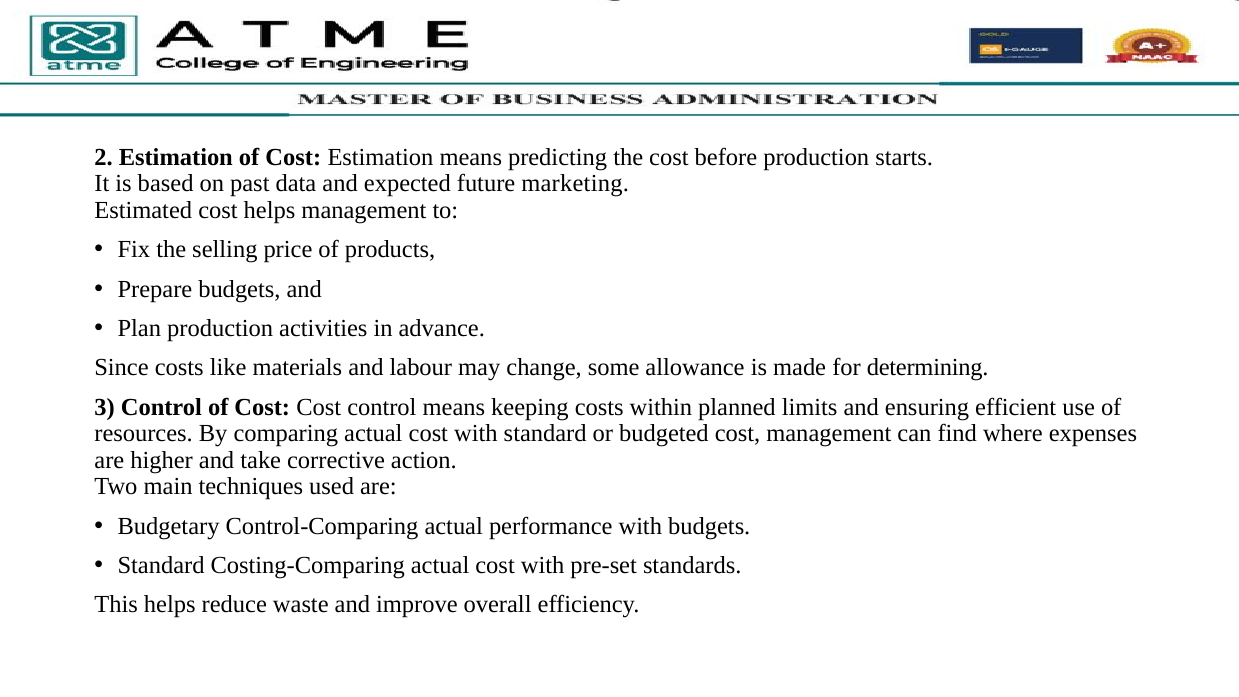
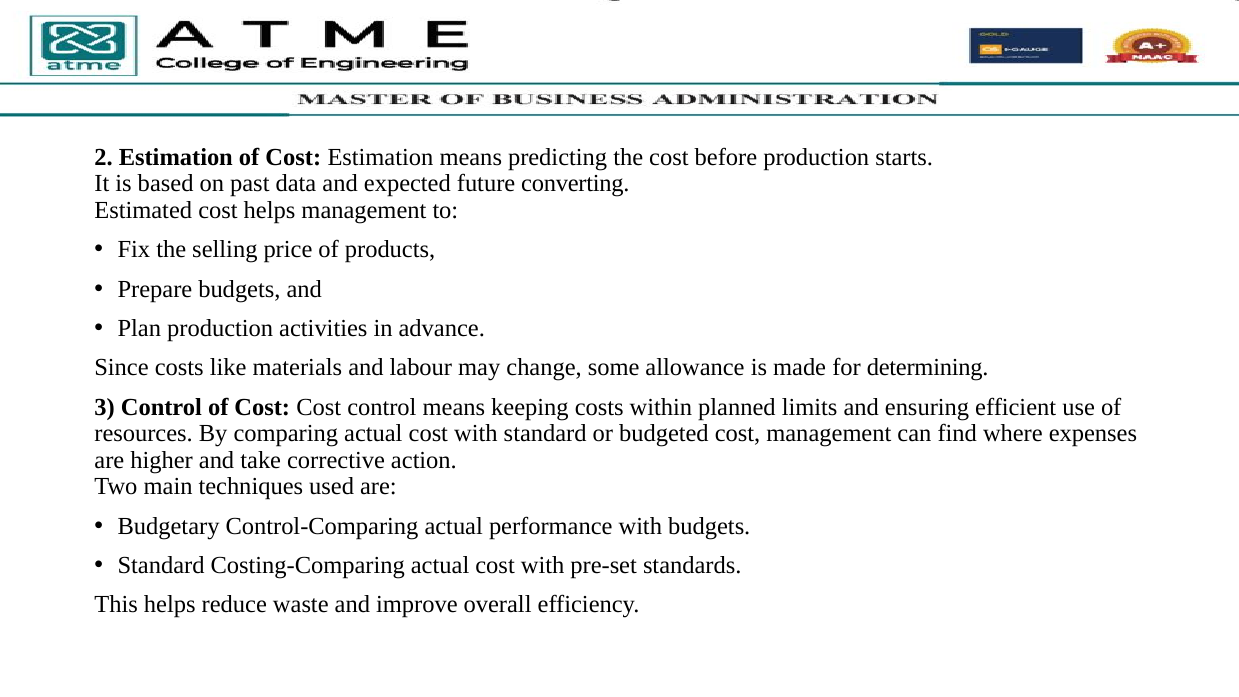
marketing: marketing -> converting (575, 184)
